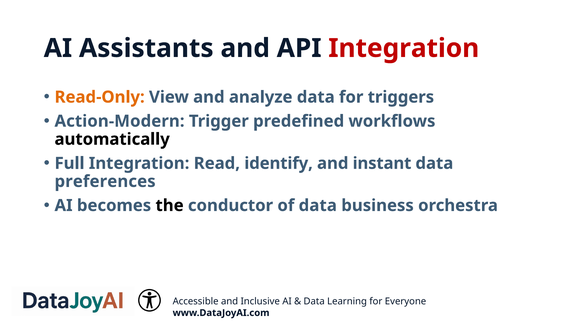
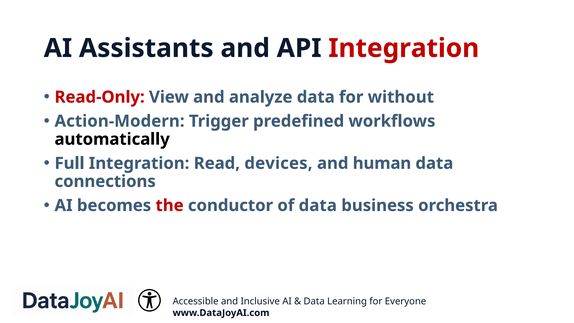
Read-Only colour: orange -> red (100, 97)
triggers: triggers -> without (401, 97)
identify: identify -> devices (278, 163)
instant: instant -> human (382, 163)
preferences: preferences -> connections (105, 181)
the colour: black -> red (170, 205)
